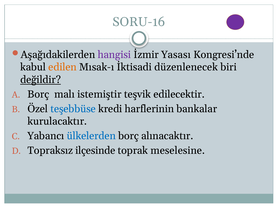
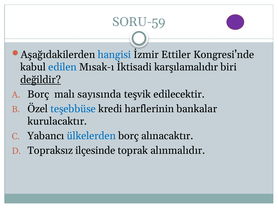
SORU-16: SORU-16 -> SORU-59 (139, 22)
hangisi colour: purple -> blue (114, 55)
Yasası: Yasası -> Ettiler (176, 55)
edilen colour: orange -> blue (62, 67)
düzenlenecek: düzenlenecek -> karşılamalıdır (186, 67)
istemiştir: istemiştir -> sayısında (99, 94)
meselesine: meselesine -> alınmalıdır (178, 151)
